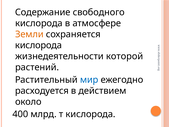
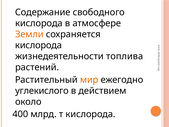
которой: которой -> топлива (125, 56)
мир colour: blue -> orange (89, 80)
расходуется: расходуется -> углекислого (42, 91)
